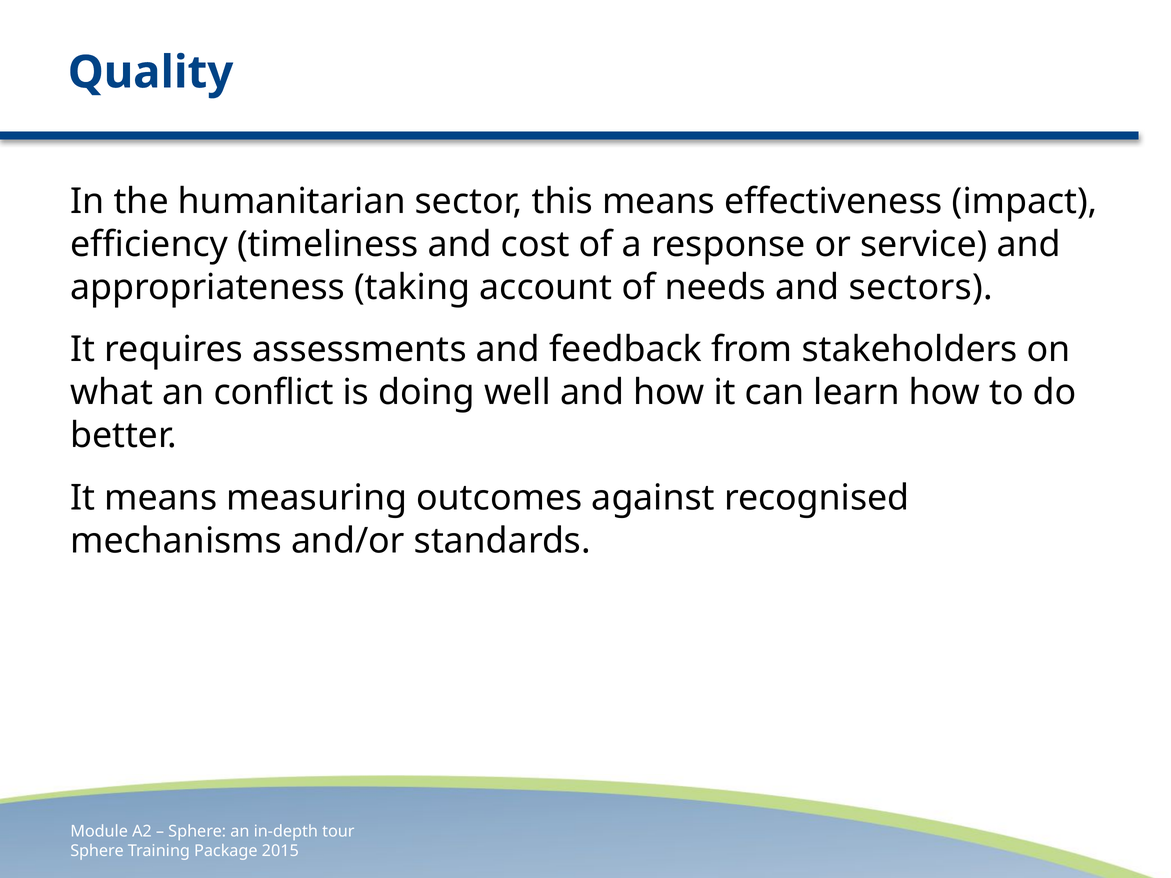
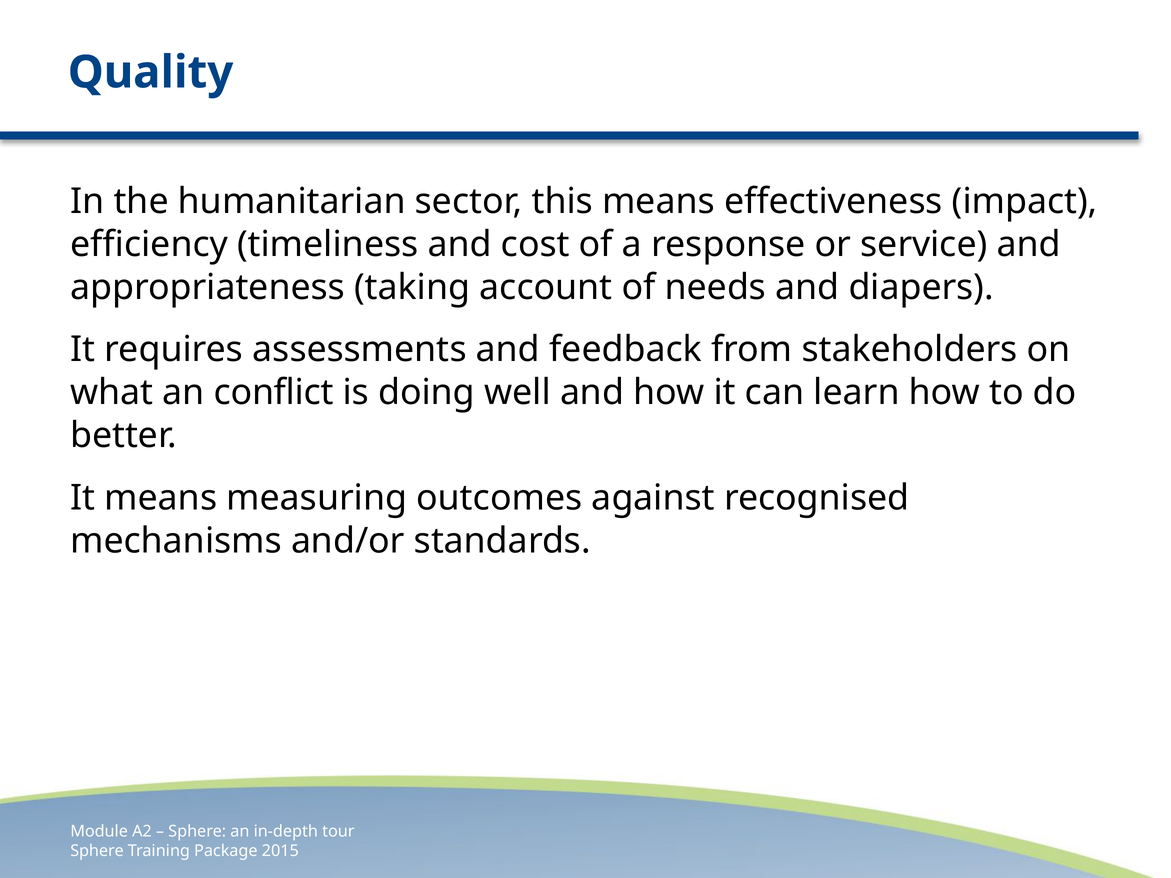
sectors: sectors -> diapers (921, 287)
